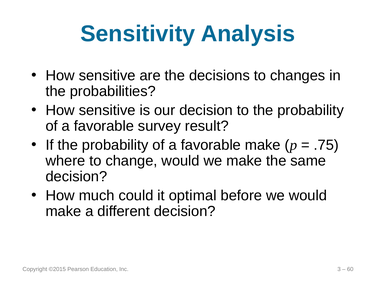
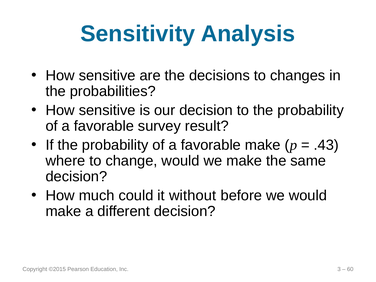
.75: .75 -> .43 (326, 145)
optimal: optimal -> without (193, 195)
